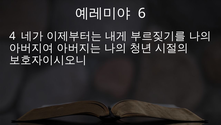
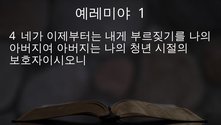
6: 6 -> 1 (142, 13)
